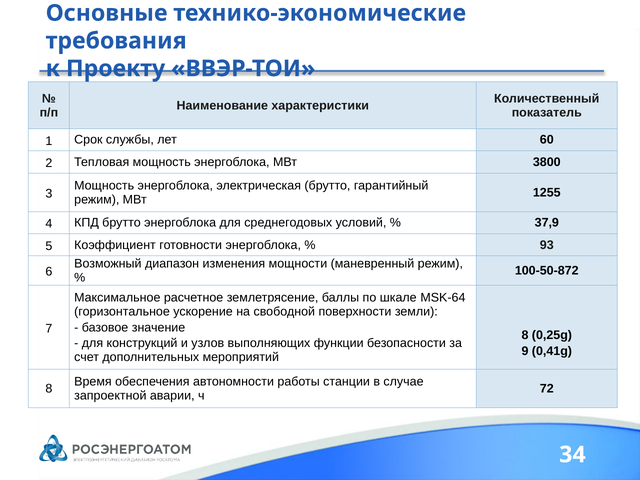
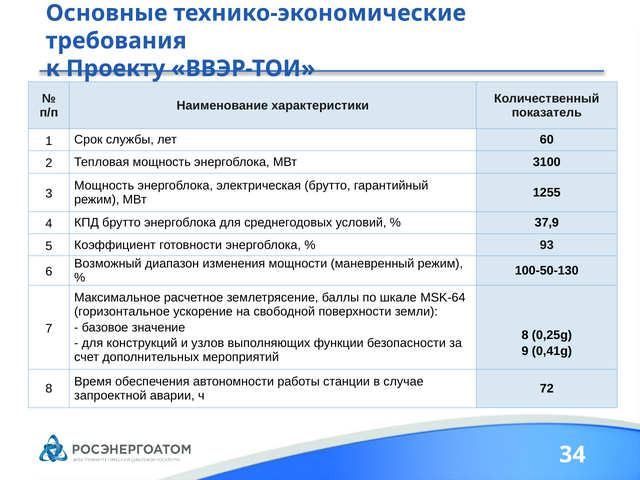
3800: 3800 -> 3100 (547, 162)
100-50-872: 100-50-872 -> 100-50-130 (547, 271)
